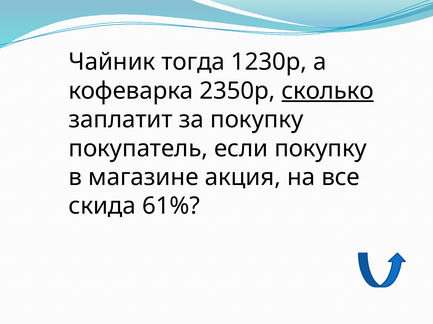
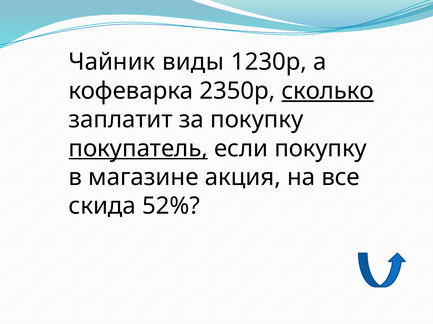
тогда: тогда -> виды (193, 62)
покупатель underline: none -> present (138, 149)
61%: 61% -> 52% (171, 207)
